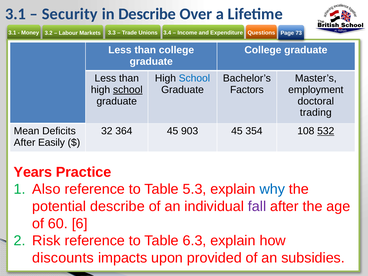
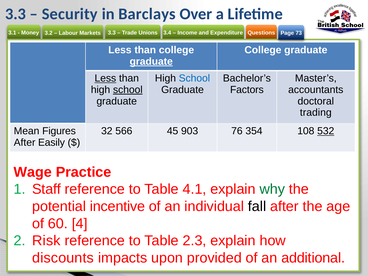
3.1: 3.1 -> 3.3 (16, 14)
in Describe: Describe -> Barclays (147, 14)
graduate underline: none -> present (151, 61)
Less underline: none -> present (105, 78)
employment: employment -> accountants (316, 90)
Deficits: Deficits -> Figures (59, 131)
364: 364 -> 566 (124, 131)
903 45: 45 -> 76 (237, 131)
Years: Years -> Wage (33, 172)
Also: Also -> Staff (46, 189)
5.3: 5.3 -> 4.1 (195, 189)
why colour: blue -> green (272, 189)
potential describe: describe -> incentive (118, 206)
fall colour: purple -> black (257, 206)
6: 6 -> 4 (80, 224)
6.3: 6.3 -> 2.3 (195, 241)
subsidies: subsidies -> additional (313, 258)
